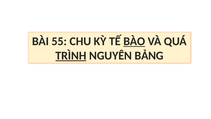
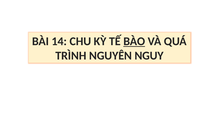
55: 55 -> 14 (59, 41)
TRÌNH underline: present -> none (71, 55)
BẢNG: BẢNG -> NGUY (149, 55)
